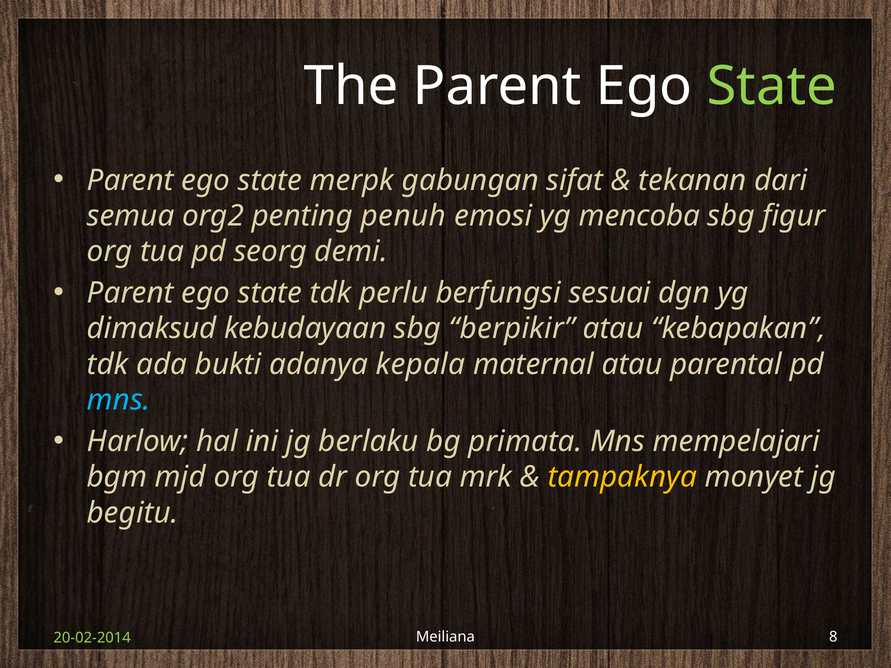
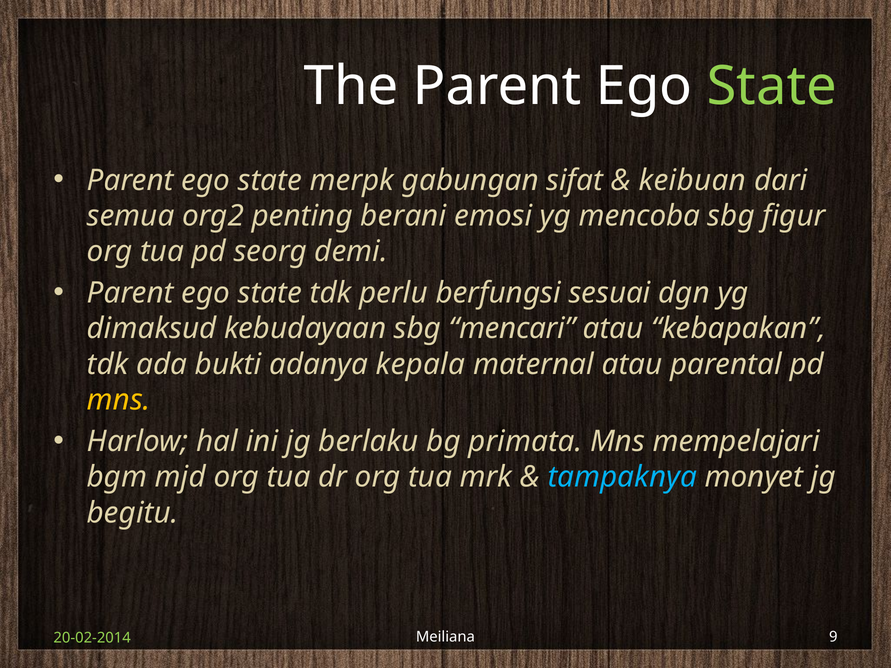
tekanan: tekanan -> keibuan (692, 180)
penuh: penuh -> berani (403, 216)
berpikir: berpikir -> mencari (512, 329)
mns colour: light blue -> yellow (119, 400)
tampaknya colour: yellow -> light blue (622, 477)
8: 8 -> 9 (833, 637)
